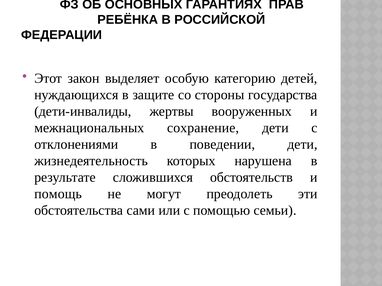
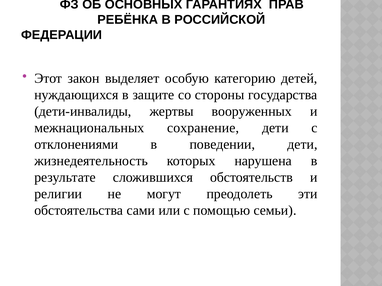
помощь: помощь -> религии (58, 194)
